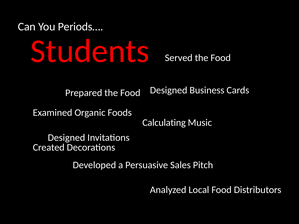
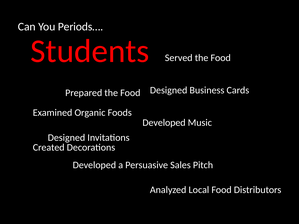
Calculating: Calculating -> Developed (164, 123)
